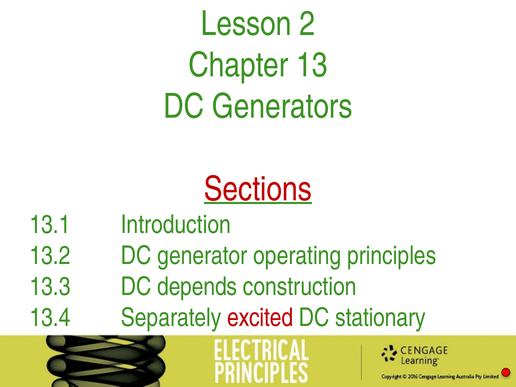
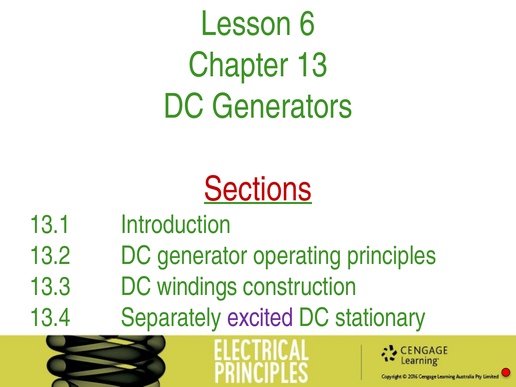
2: 2 -> 6 (307, 24)
depends: depends -> windings (197, 287)
excited colour: red -> purple (260, 318)
